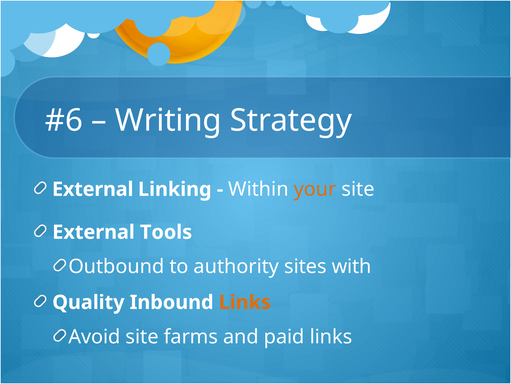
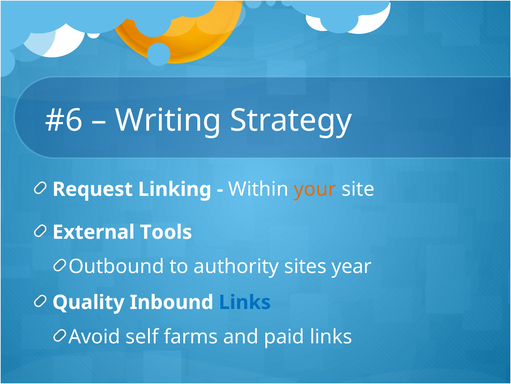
External: External -> Request (93, 189)
with: with -> year (352, 266)
Links colour: orange -> blue (245, 302)
Avoid site: site -> self (142, 336)
